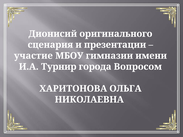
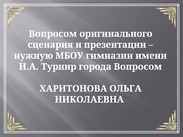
Дионисий: Дионисий -> Вопросом (53, 34)
участие: участие -> нужную (33, 56)
